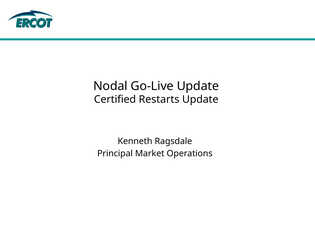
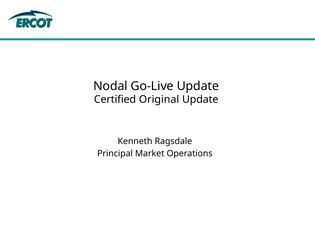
Restarts: Restarts -> Original (159, 100)
